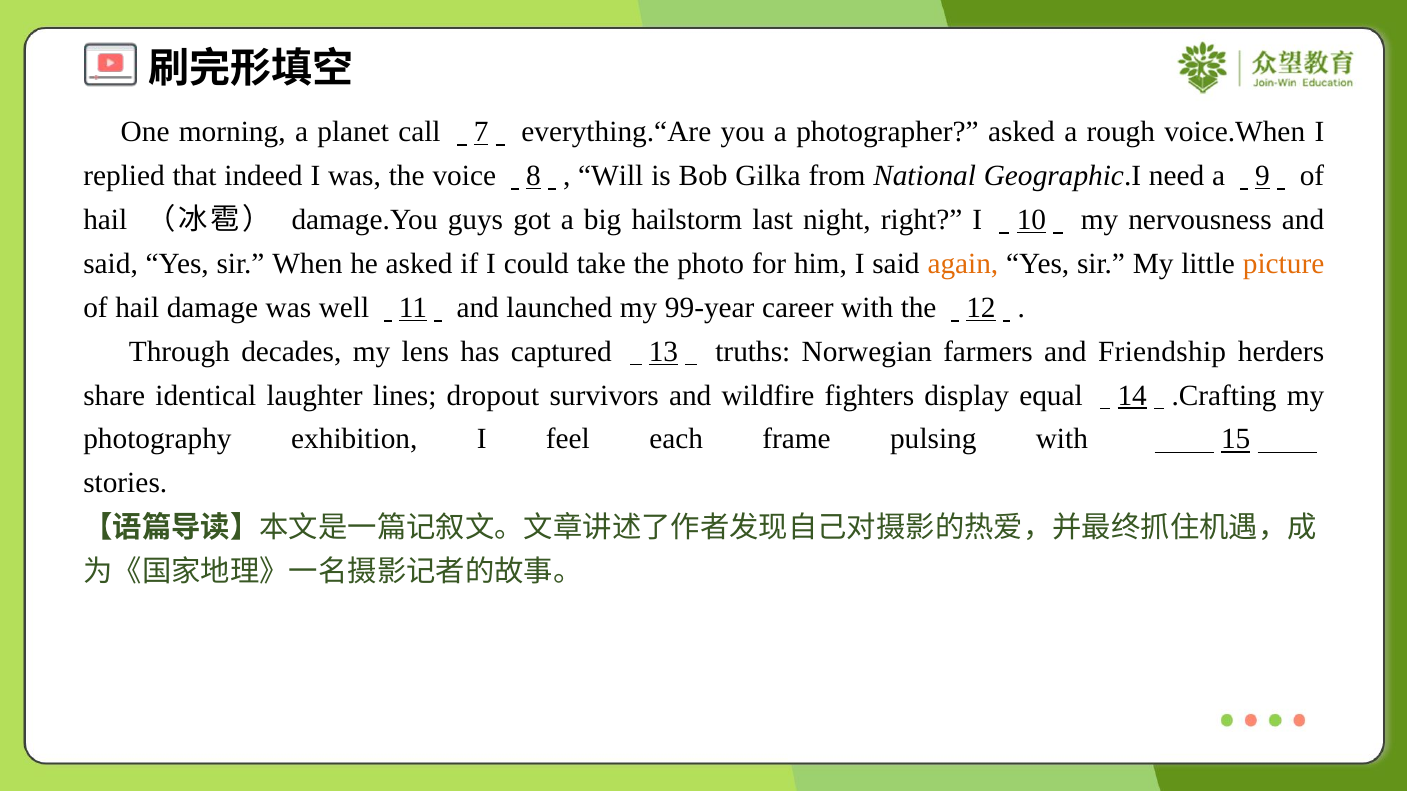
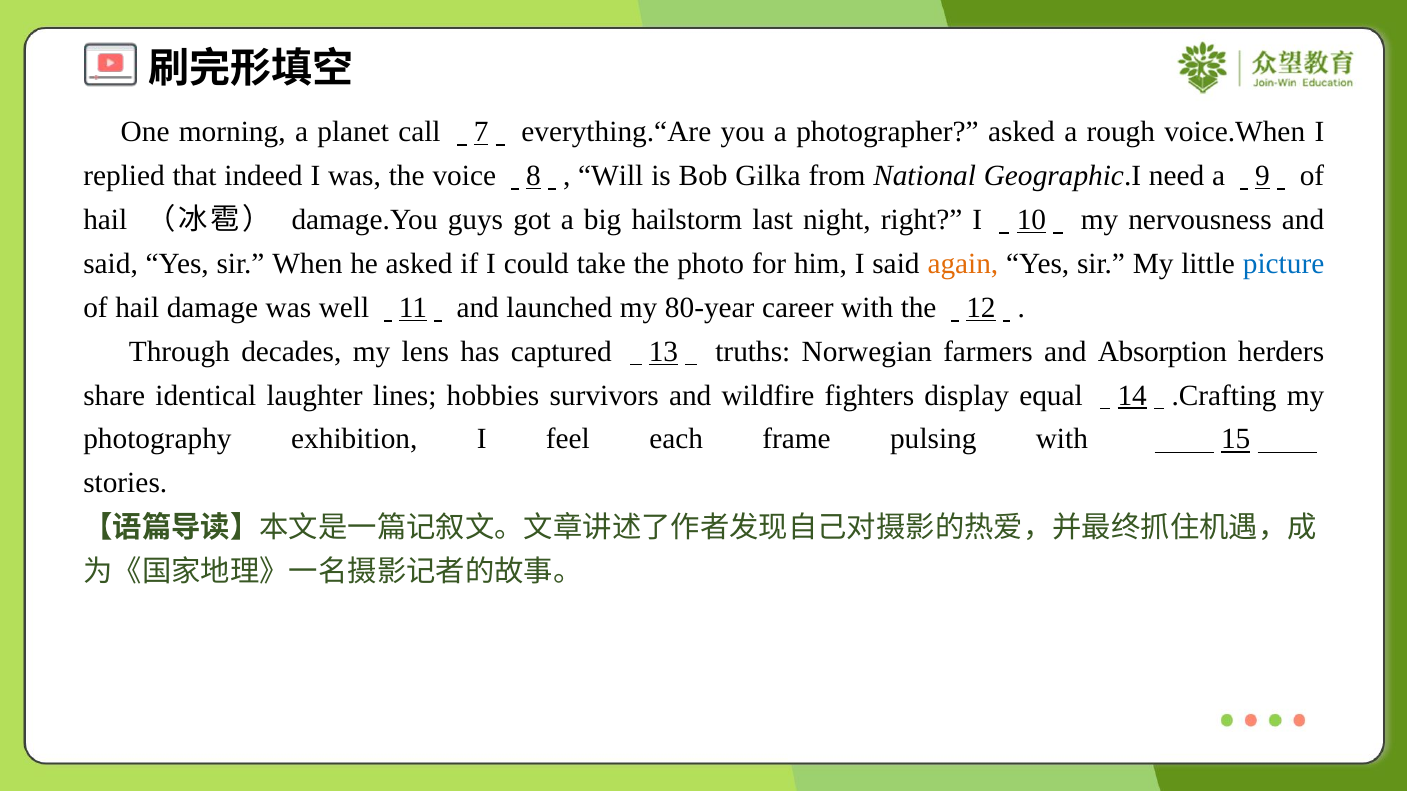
picture colour: orange -> blue (1284, 264)
99-year: 99-year -> 80-year (710, 308)
Friendship: Friendship -> Absorption (1162, 352)
dropout: dropout -> hobbies (493, 396)
